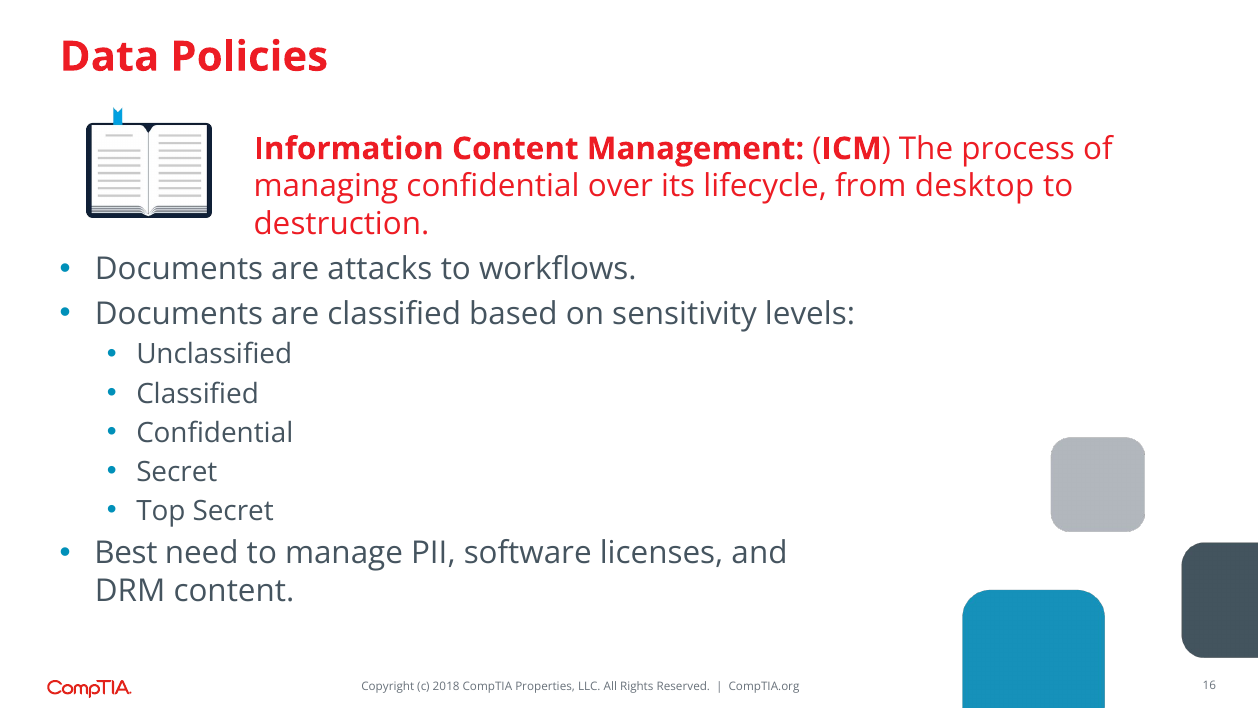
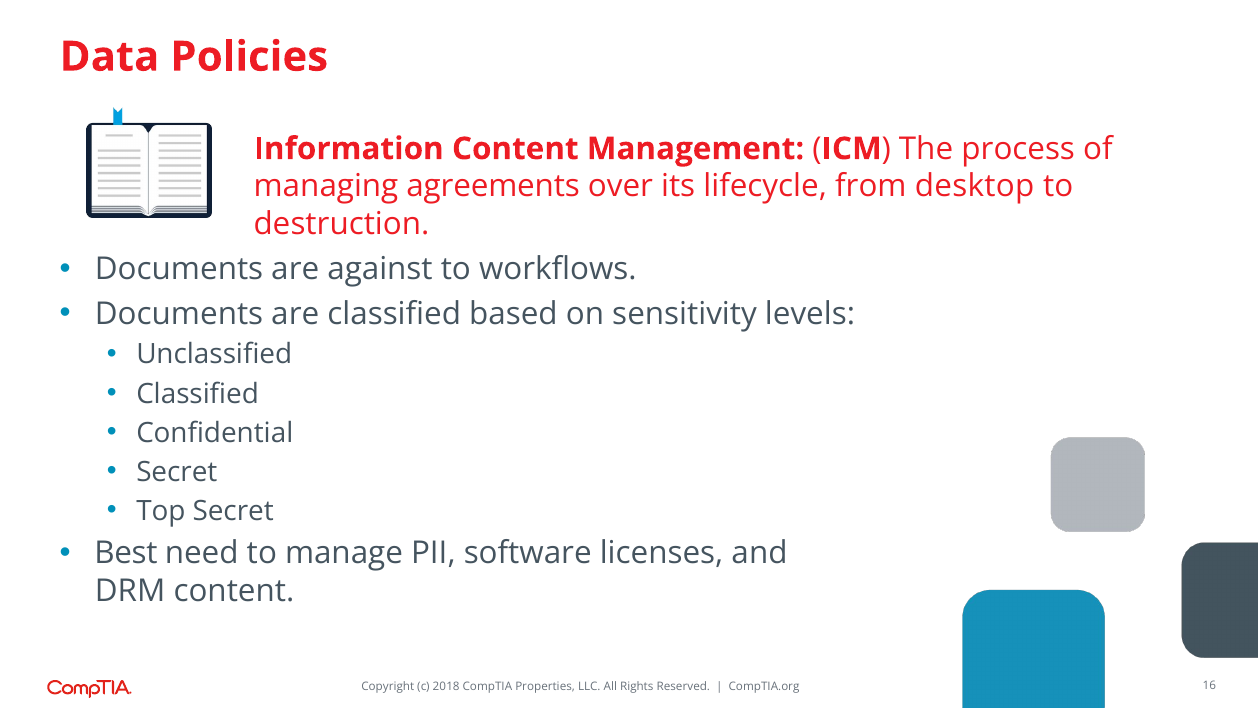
managing confidential: confidential -> agreements (493, 186)
attacks: attacks -> against (380, 269)
